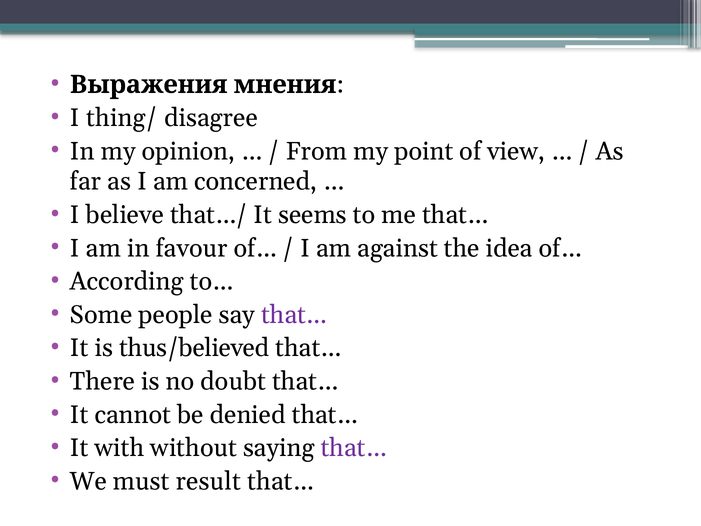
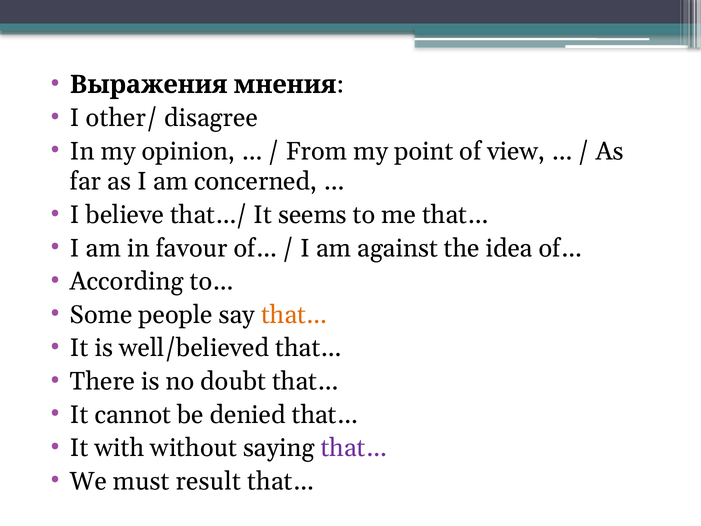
thing/: thing/ -> other/ (122, 118)
that… colour: purple -> orange (294, 315)
thus/believed: thus/believed -> well/believed (194, 348)
